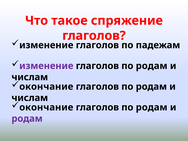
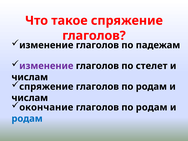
родам: родам -> стелет (152, 66)
окончание: окончание -> спряжение (46, 87)
родам colour: purple -> blue (27, 119)
